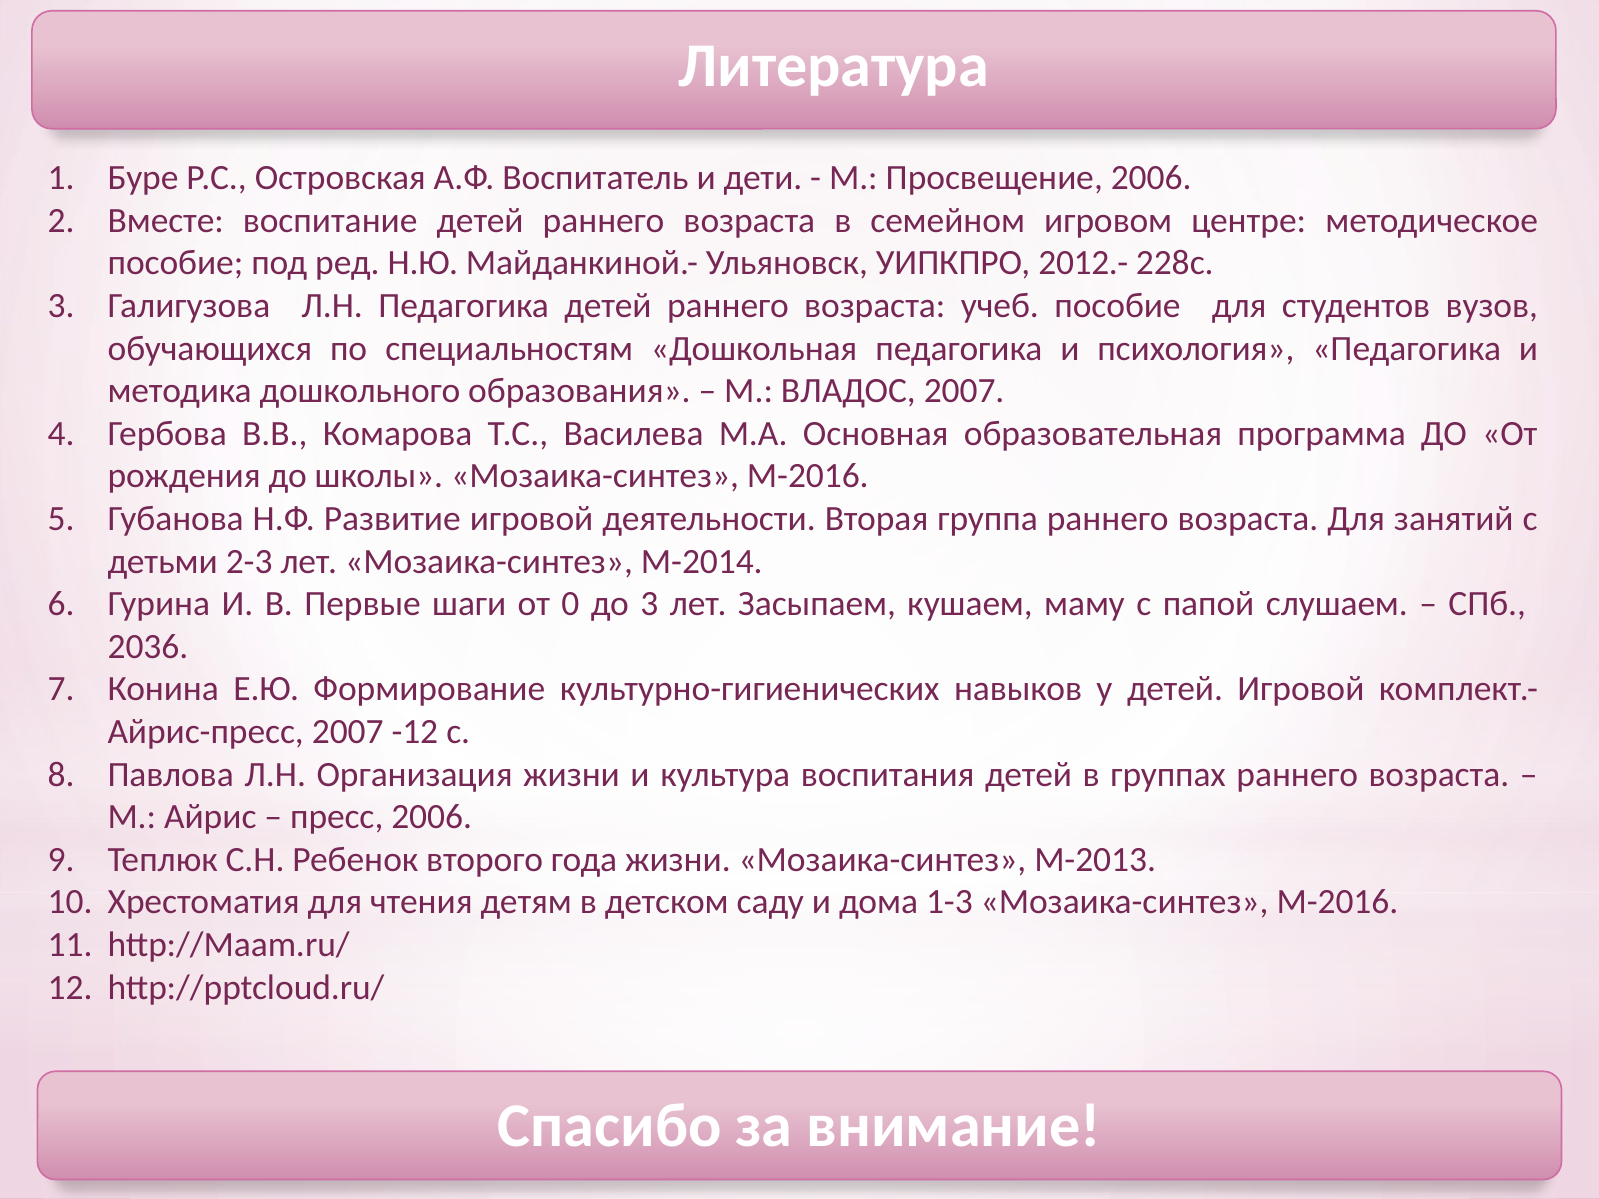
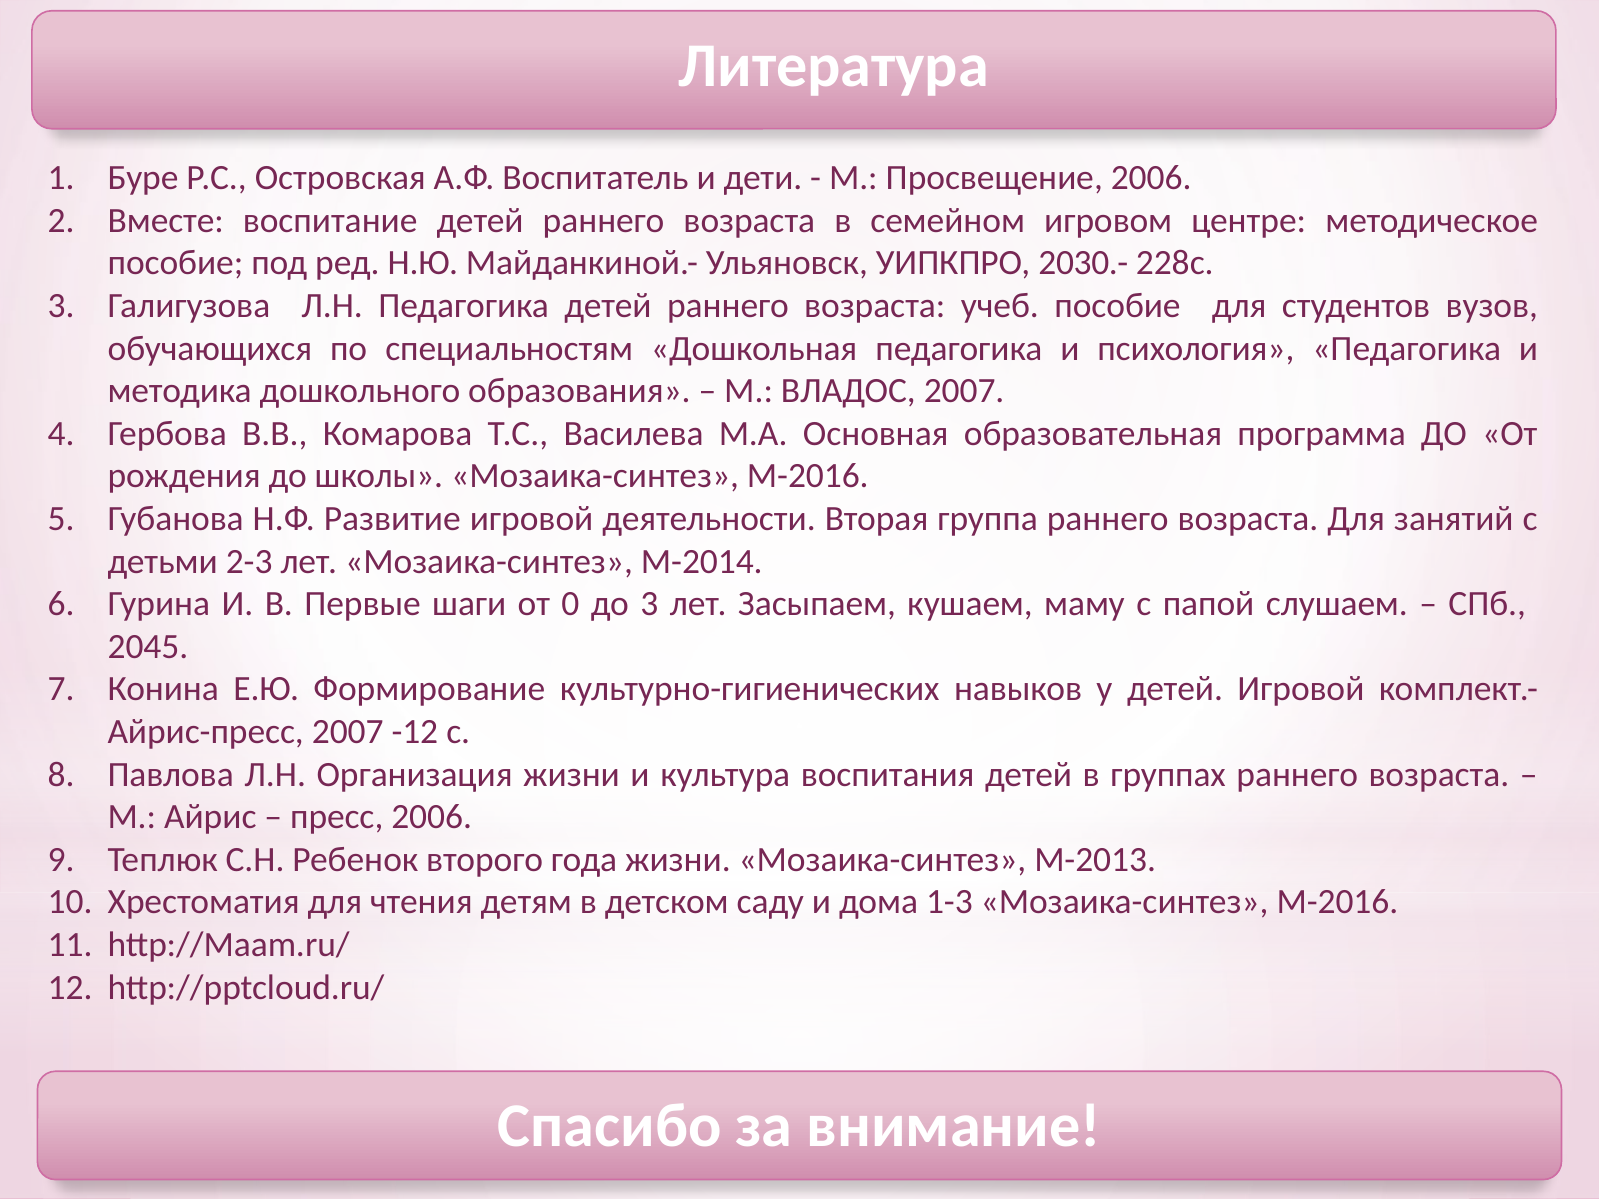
2012.-: 2012.- -> 2030.- (1083, 263)
2036: 2036 -> 2045 (148, 647)
